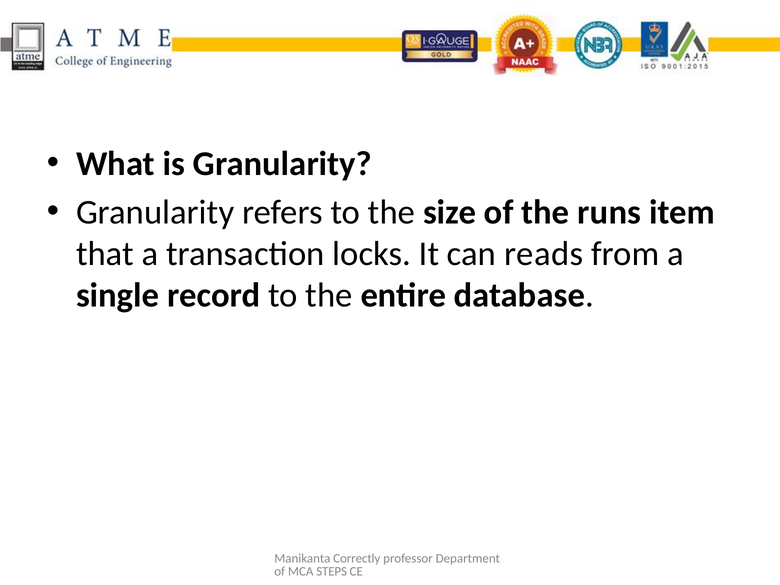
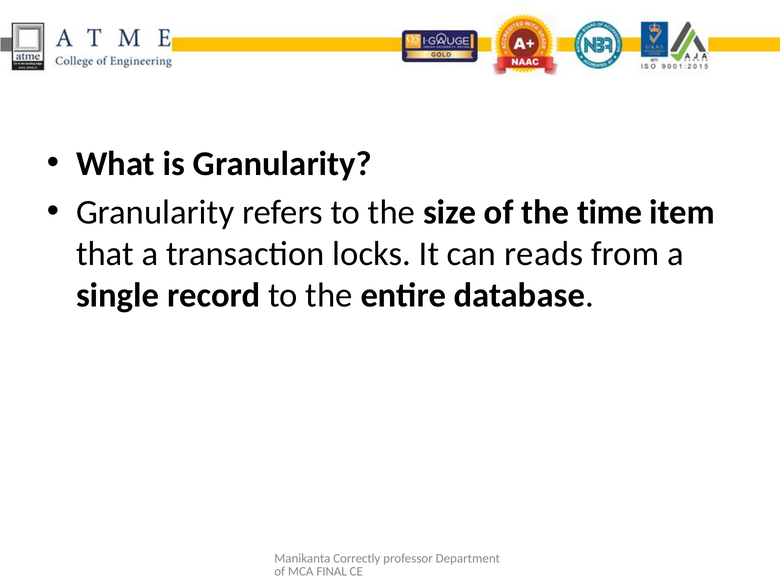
runs: runs -> time (610, 212)
STEPS: STEPS -> FINAL (332, 572)
